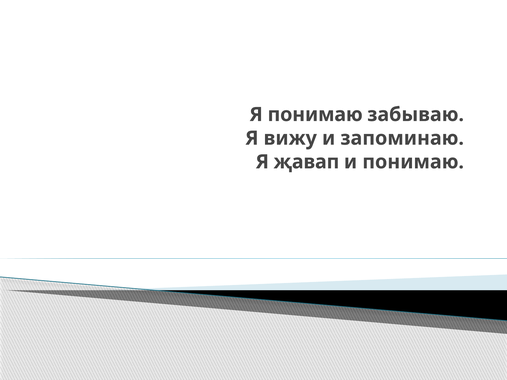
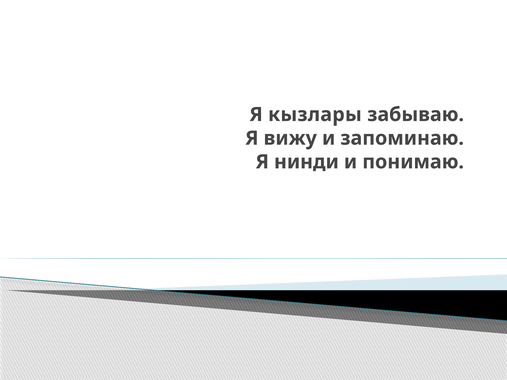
Я понимаю: понимаю -> кызлары (315, 115)
җавап: җавап -> нинди (306, 162)
